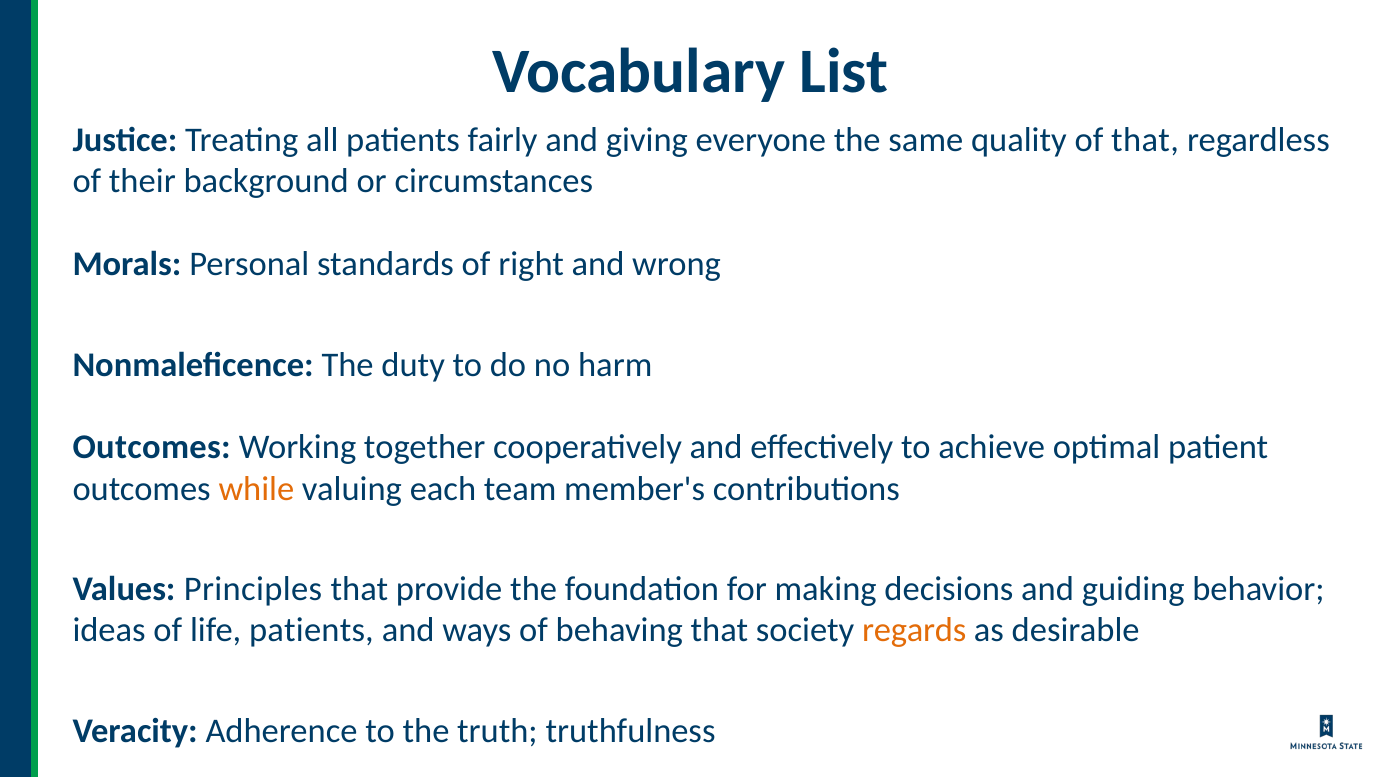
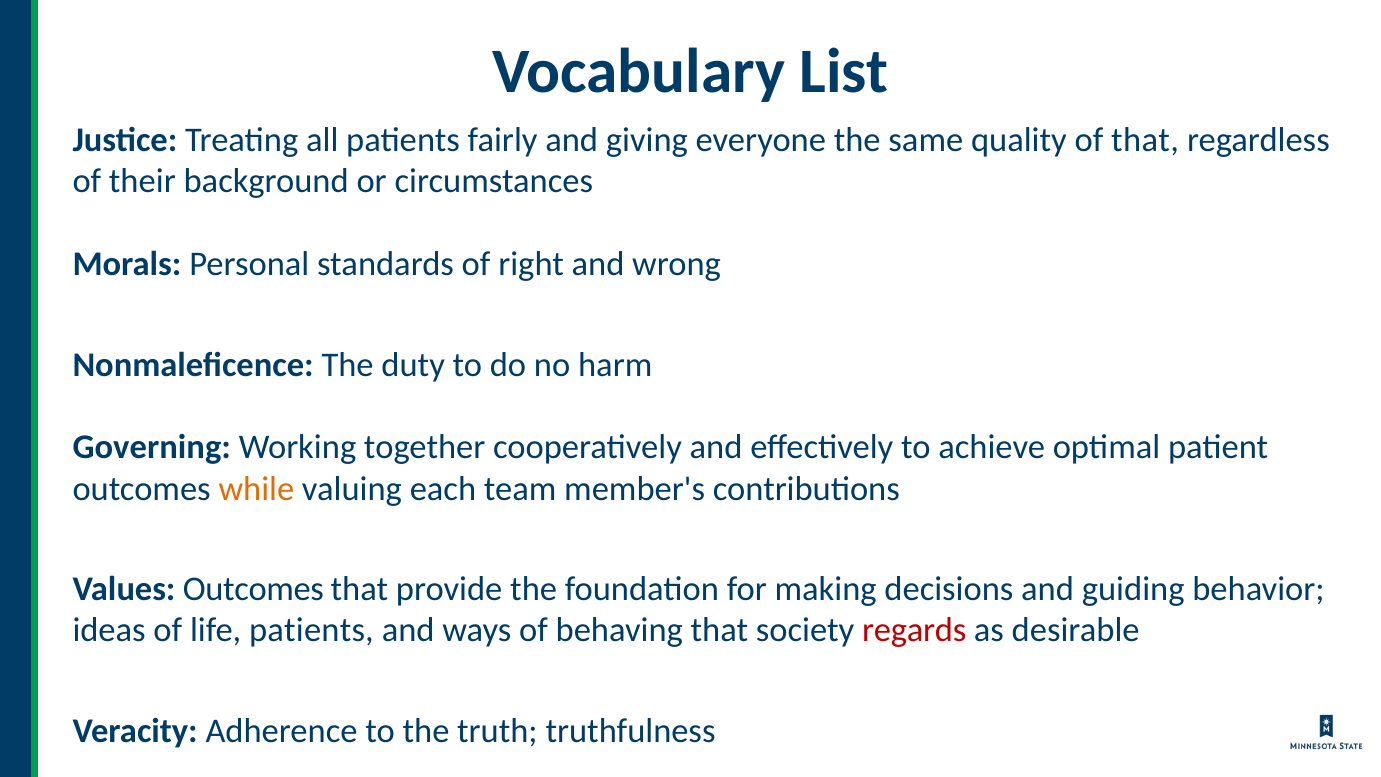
Outcomes: Outcomes -> Governing (152, 447)
Values Principles: Principles -> Outcomes (253, 589)
regards colour: orange -> red (914, 630)
